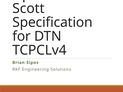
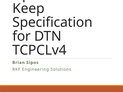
Scott: Scott -> Keep (28, 8)
